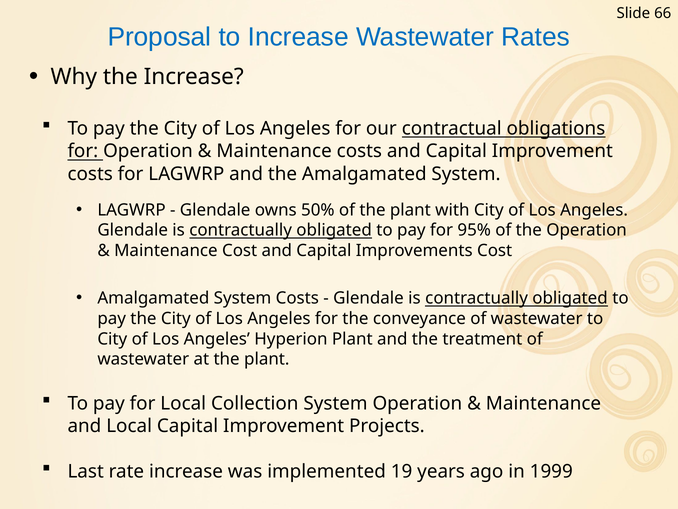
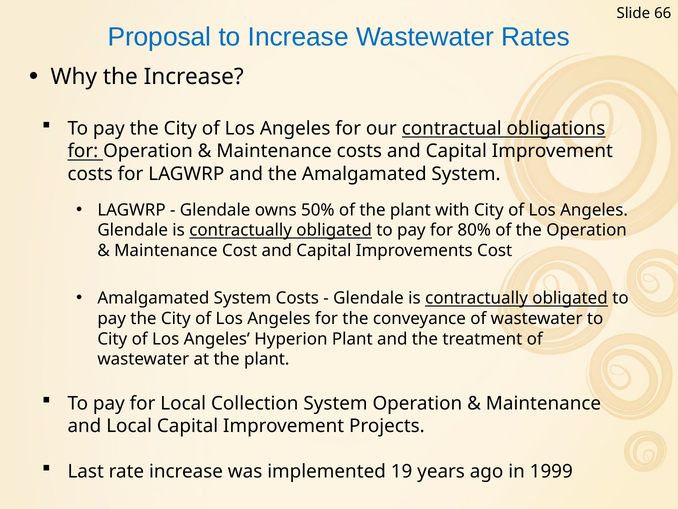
95%: 95% -> 80% (474, 230)
